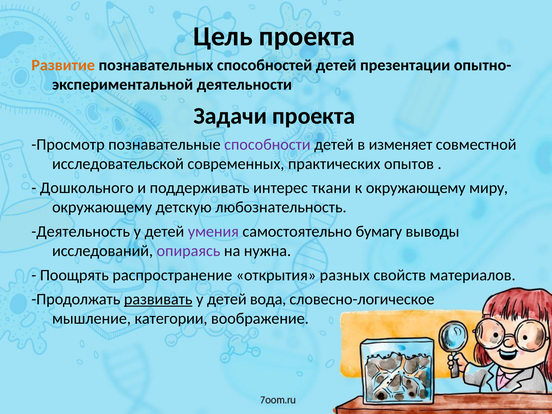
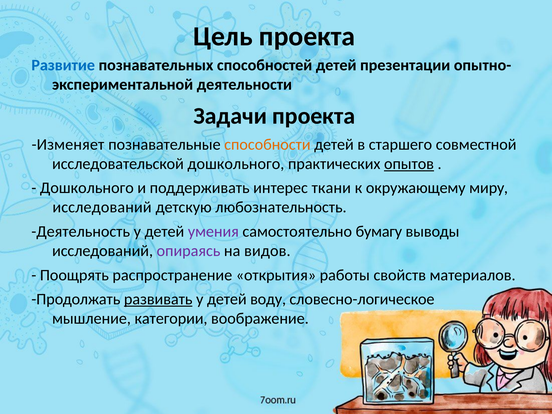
Развитие colour: orange -> blue (63, 65)
Просмотр: Просмотр -> Изменяет (68, 144)
способности colour: purple -> orange (267, 144)
изменяет: изменяет -> старшего (400, 144)
исследовательской современных: современных -> дошкольного (236, 164)
опытов underline: none -> present (409, 164)
окружающему: окружающему -> исследований (102, 207)
нужна: нужна -> видов (267, 251)
разных: разных -> работы (345, 275)
вода: вода -> воду (268, 299)
